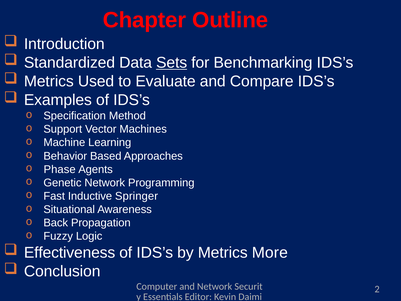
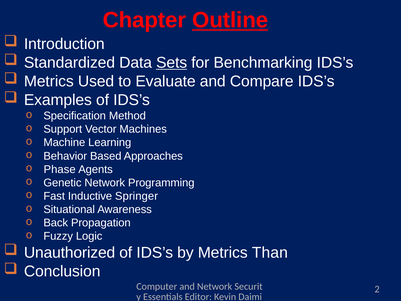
Outline underline: none -> present (230, 20)
Effectiveness: Effectiveness -> Unauthorized (70, 252)
More: More -> Than (270, 252)
